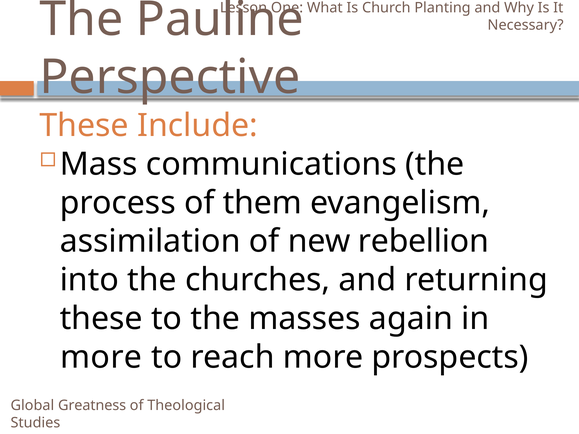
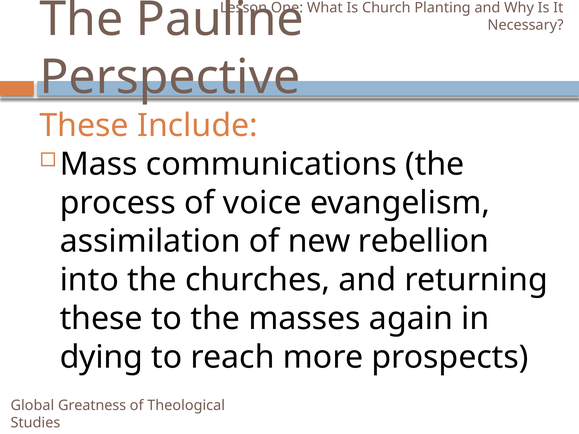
them: them -> voice (262, 203)
more: more -> dying (101, 357)
